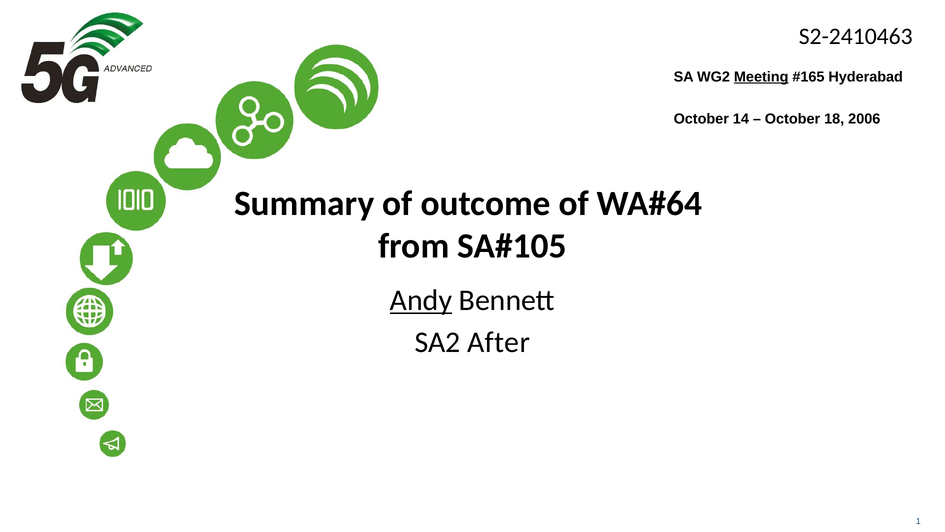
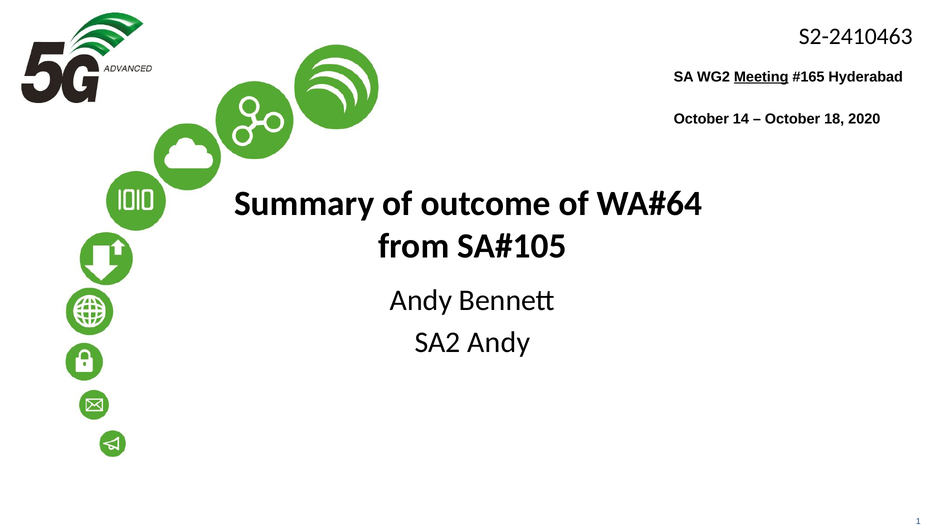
2006: 2006 -> 2020 (864, 119)
Andy underline: present -> none (421, 300)
SA2 After: After -> Andy (499, 342)
